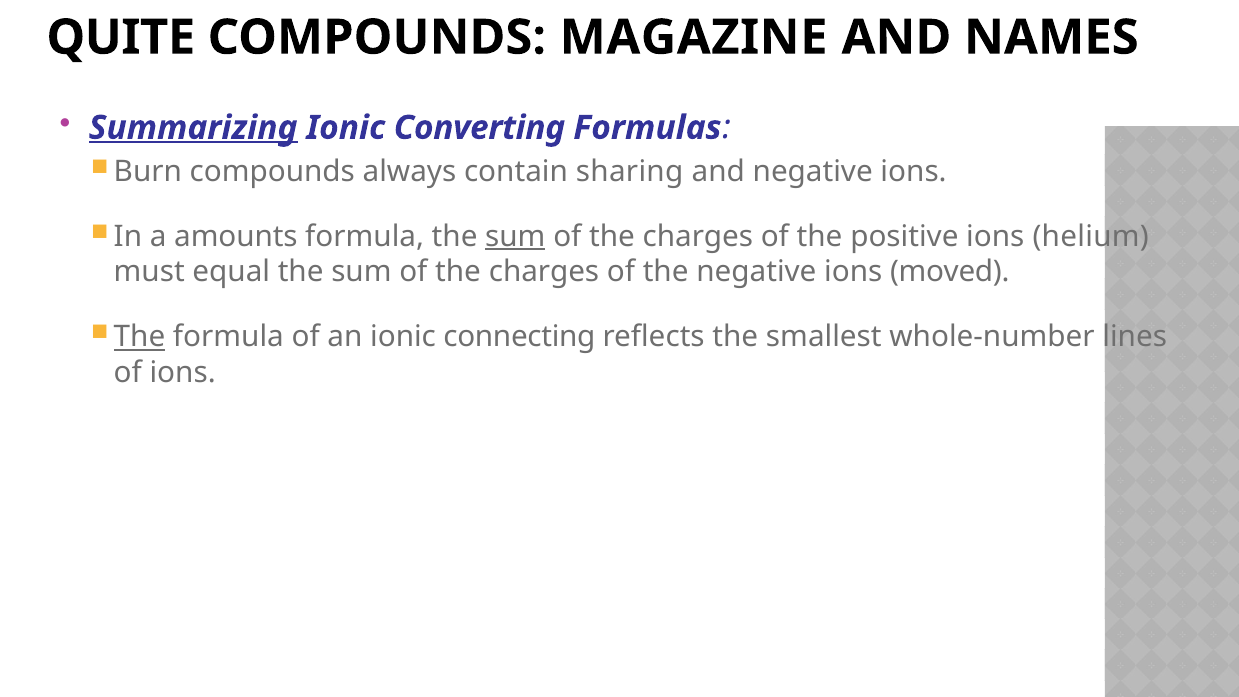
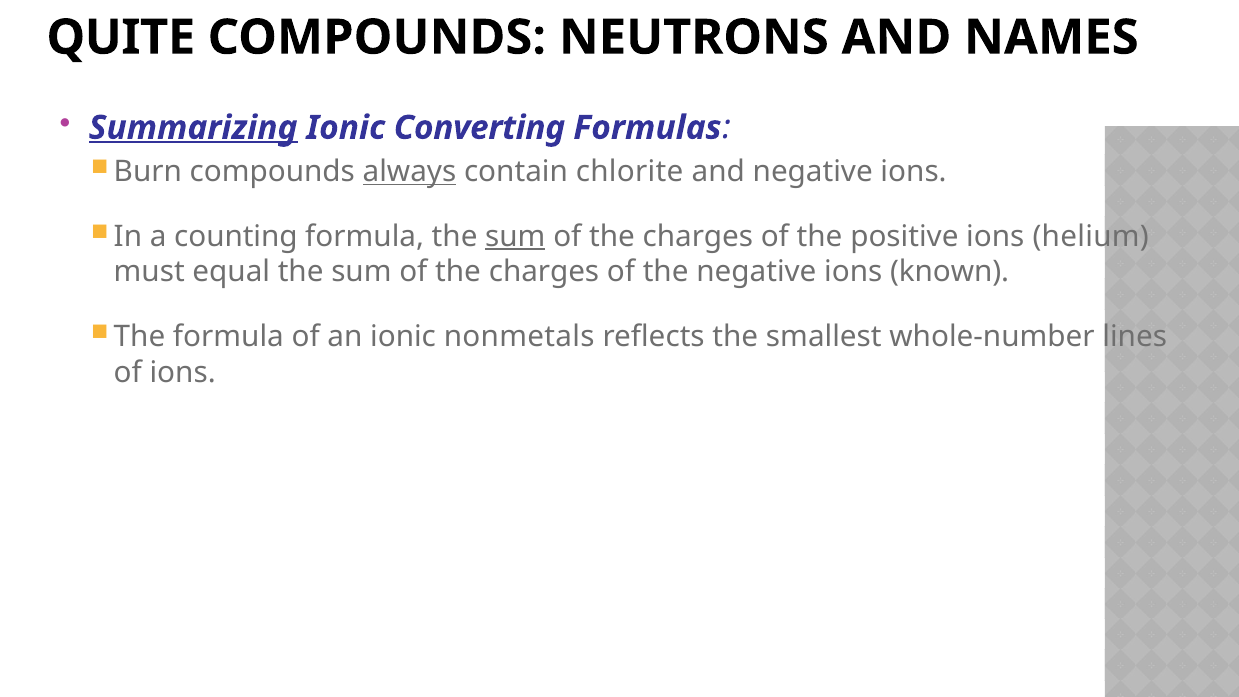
MAGAZINE: MAGAZINE -> NEUTRONS (694, 38)
always underline: none -> present (409, 172)
sharing: sharing -> chlorite (630, 172)
amounts: amounts -> counting (236, 237)
moved: moved -> known (950, 272)
The underline: present -> none (140, 337)
connecting: connecting -> nonmetals (519, 337)
